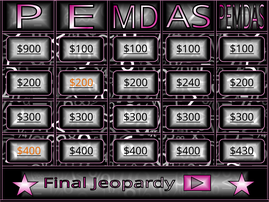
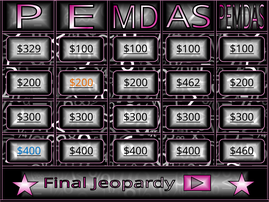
$900: $900 -> $329 (29, 49)
$240: $240 -> $462 (188, 83)
$400 colour: orange -> blue (29, 151)
$430: $430 -> $460 (242, 151)
